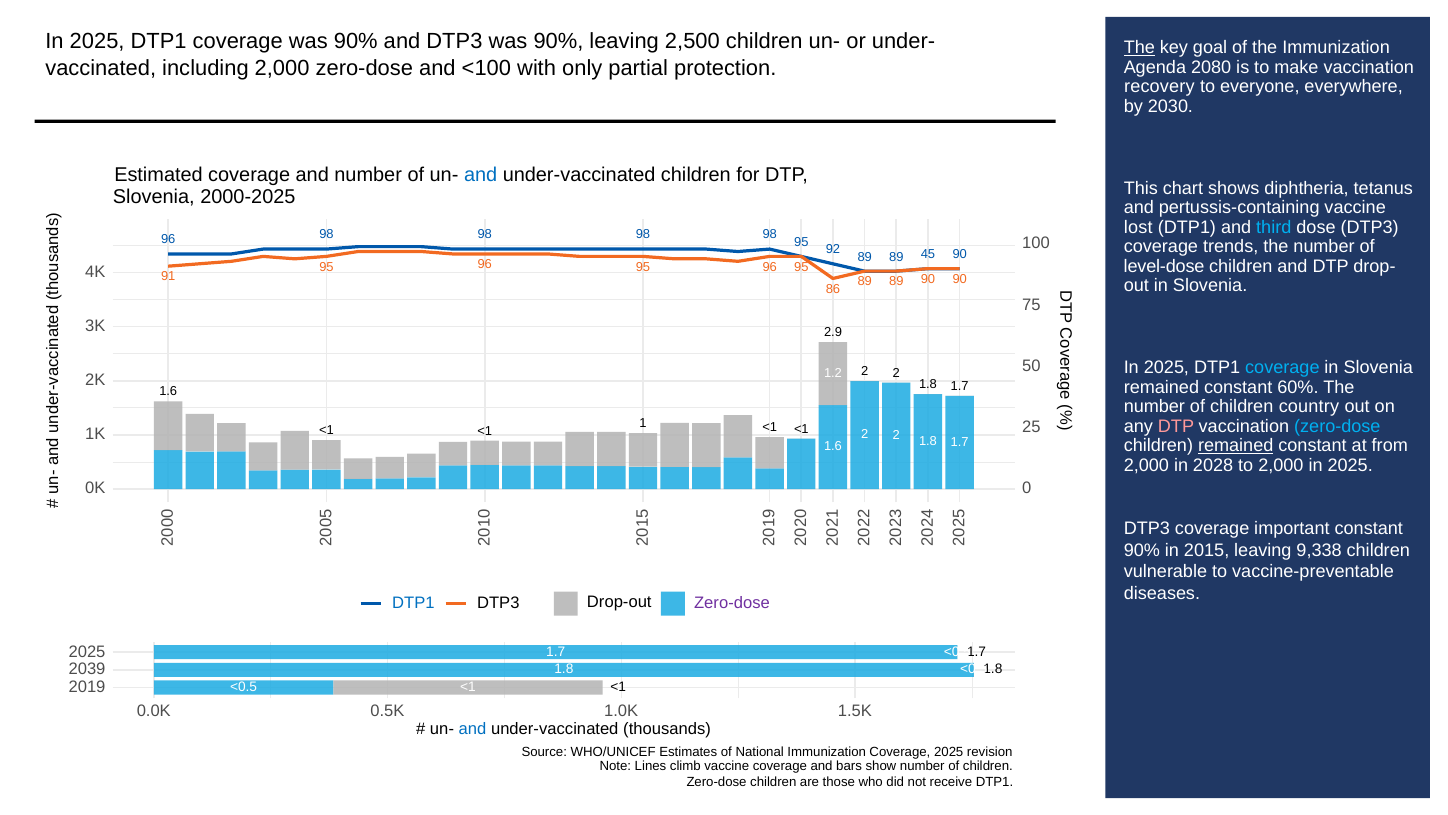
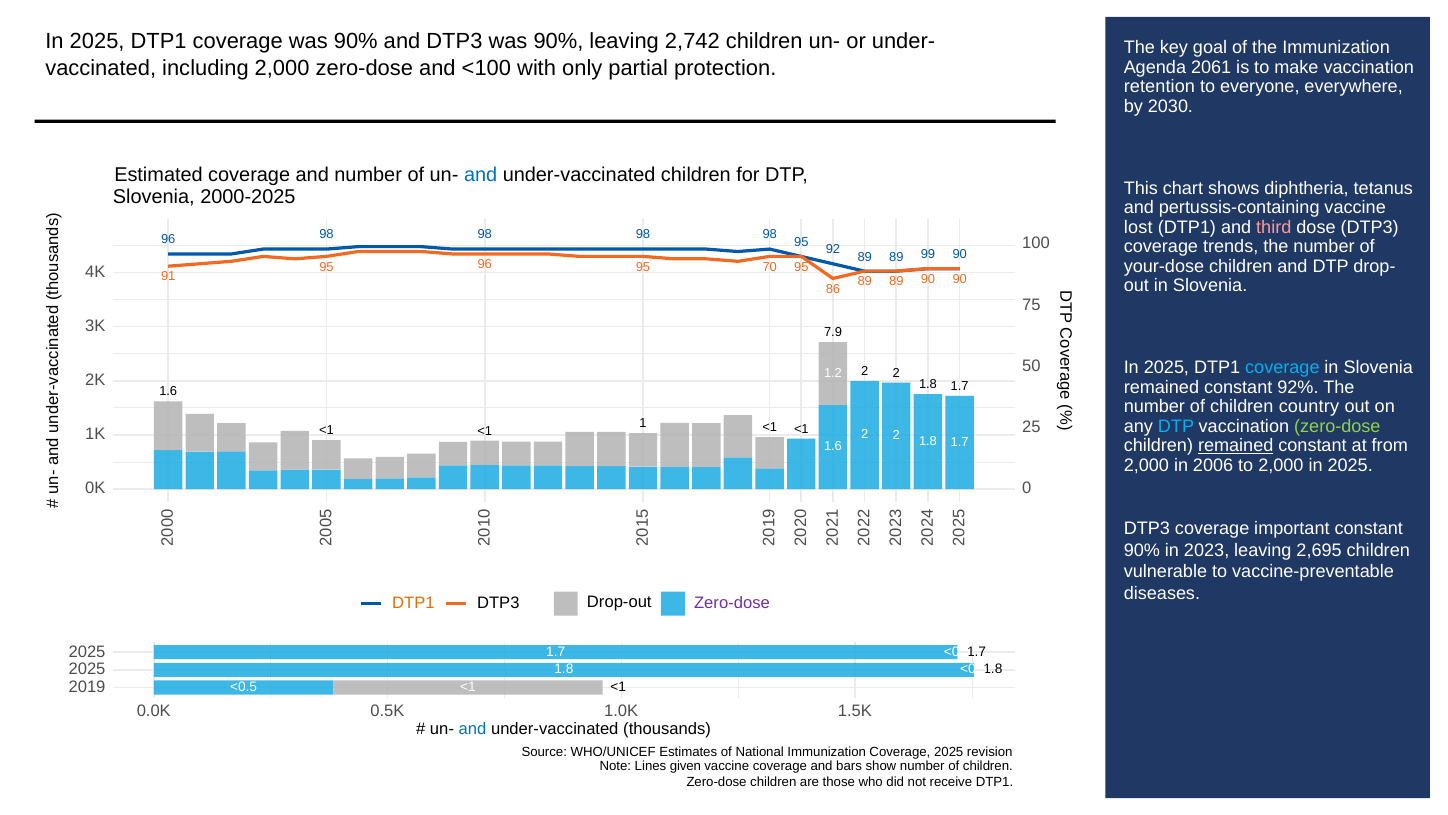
2,500: 2,500 -> 2,742 (692, 42)
The underline: present -> none (1139, 48)
2080: 2080 -> 2061 (1211, 67)
recovery: recovery -> retention (1159, 87)
third colour: light blue -> pink (1274, 227)
45: 45 -> 99 (928, 254)
level-dose: level-dose -> your-dose (1164, 266)
96 95 96: 96 -> 70 (770, 267)
2.9: 2.9 -> 7.9 (833, 332)
60%: 60% -> 92% (1298, 387)
DTP colour: pink -> light blue (1176, 426)
zero-dose colour: light blue -> light green (1337, 426)
2028: 2028 -> 2006 (1213, 465)
2015: 2015 -> 2023 (1207, 550)
9,338: 9,338 -> 2,695 (1319, 550)
DTP1 colour: blue -> orange (413, 603)
2039: 2039 -> 2025 (87, 669)
climb: climb -> given (685, 765)
